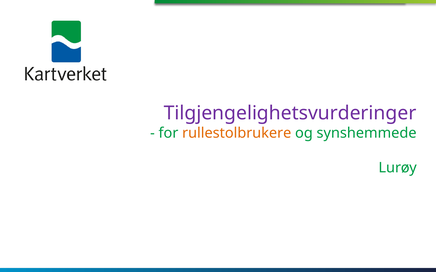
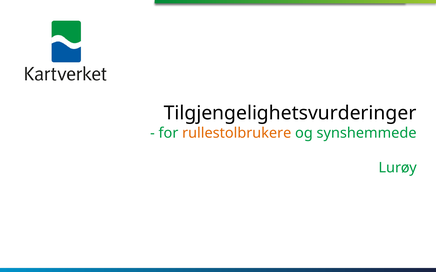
Tilgjengelighetsvurderinger colour: purple -> black (290, 113)
